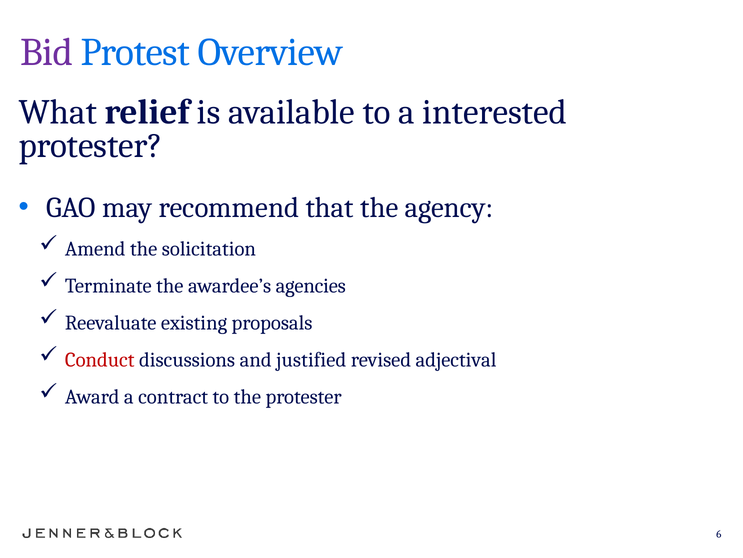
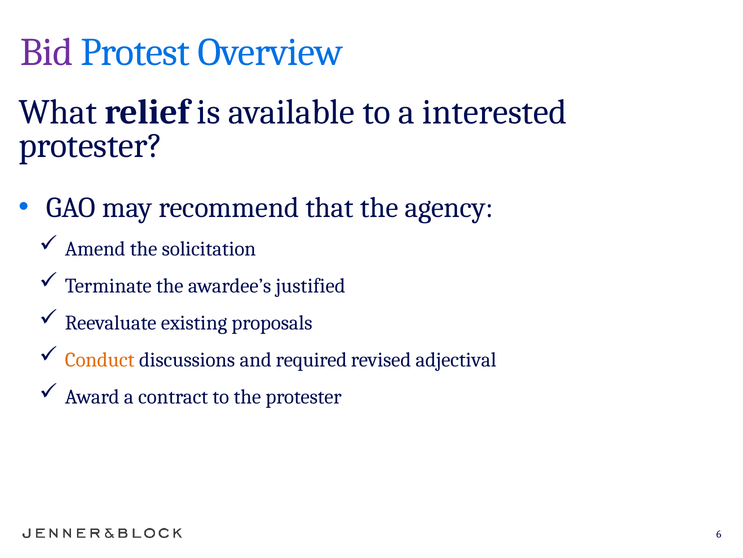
agencies: agencies -> justified (311, 286)
Conduct colour: red -> orange (100, 359)
justified: justified -> required (311, 359)
